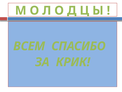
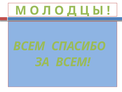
ЗА КРИК: КРИК -> ВСЕМ (73, 62)
